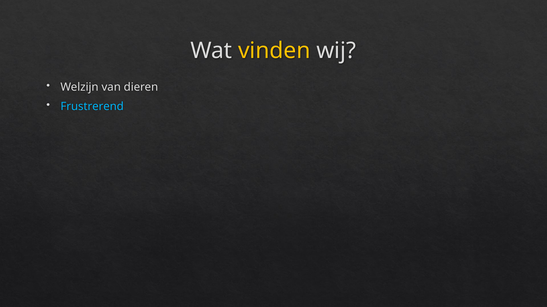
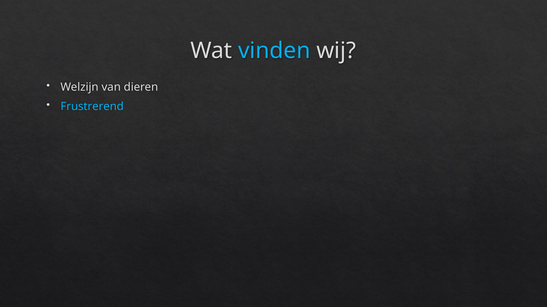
vinden colour: yellow -> light blue (274, 51)
